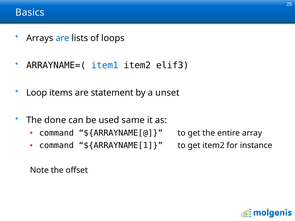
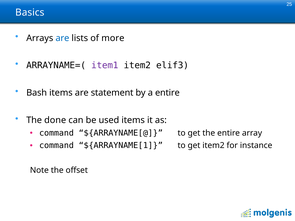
loops: loops -> more (113, 38)
item1 colour: blue -> purple (105, 65)
Loop: Loop -> Bash (37, 93)
a unset: unset -> entire (167, 93)
used same: same -> items (133, 120)
